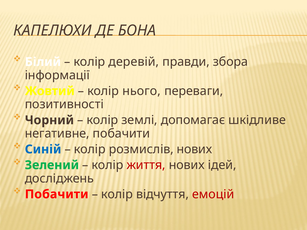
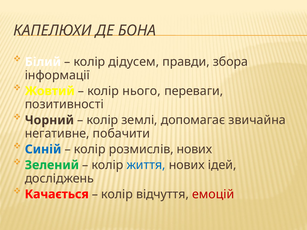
деревій: деревій -> дідусем (134, 62)
шкідливе: шкідливе -> звичайна (257, 120)
життя colour: red -> blue (146, 165)
Побачити: Побачити -> Качається (57, 194)
